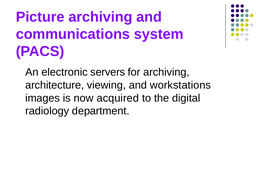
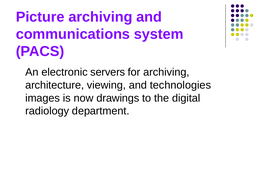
workstations: workstations -> technologies (180, 85)
acquired: acquired -> drawings (118, 98)
